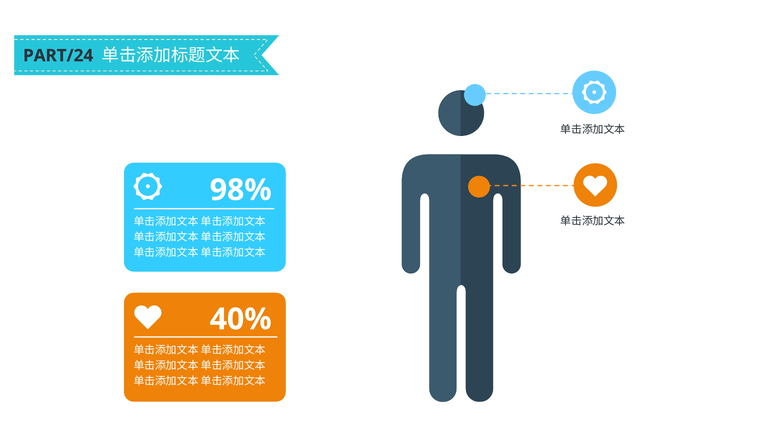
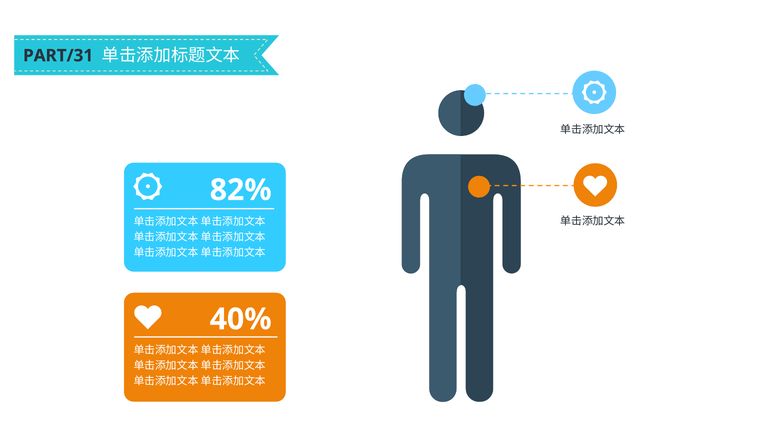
PART/24: PART/24 -> PART/31 (58, 56)
98%: 98% -> 82% (241, 190)
